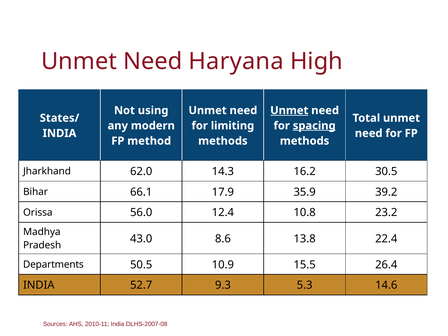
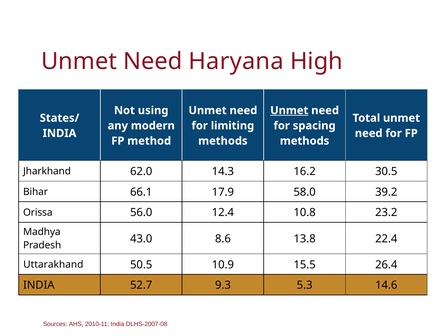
spacing underline: present -> none (314, 126)
35.9: 35.9 -> 58.0 (305, 192)
Departments: Departments -> Uttarakhand (53, 265)
